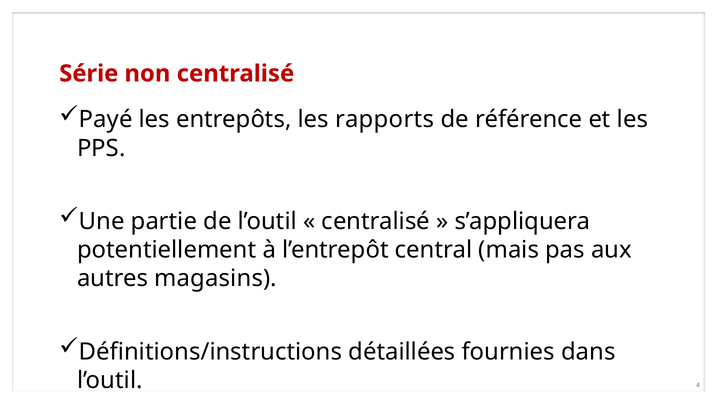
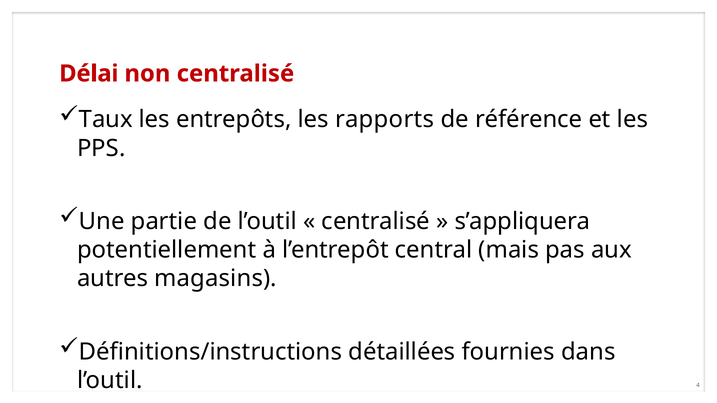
Série: Série -> Délai (89, 74)
Payé: Payé -> Taux (106, 120)
